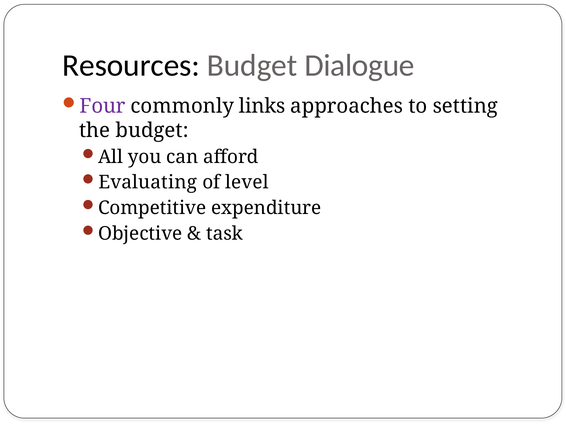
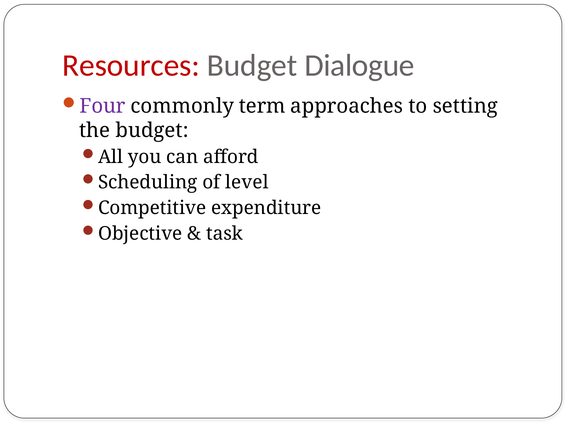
Resources colour: black -> red (131, 65)
links: links -> term (262, 106)
Evaluating: Evaluating -> Scheduling (148, 183)
